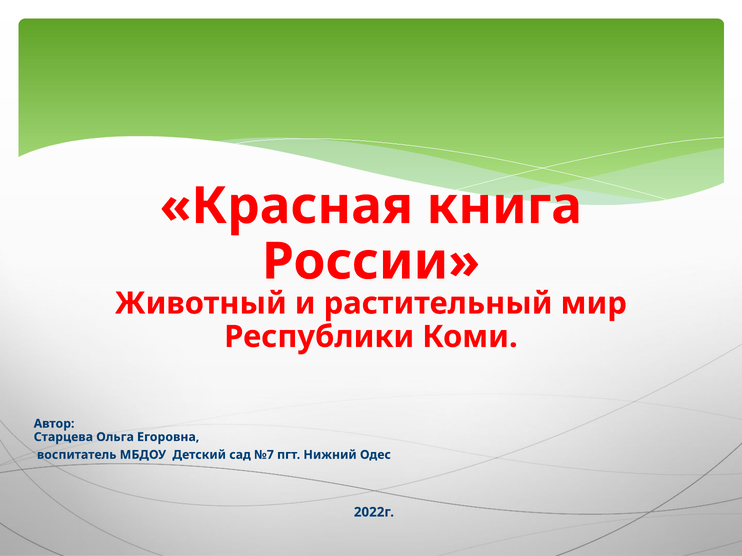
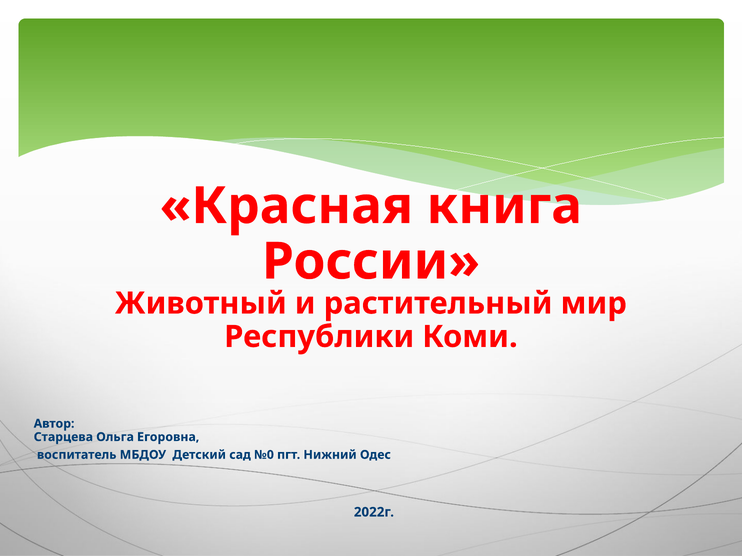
№7: №7 -> №0 (264, 455)
